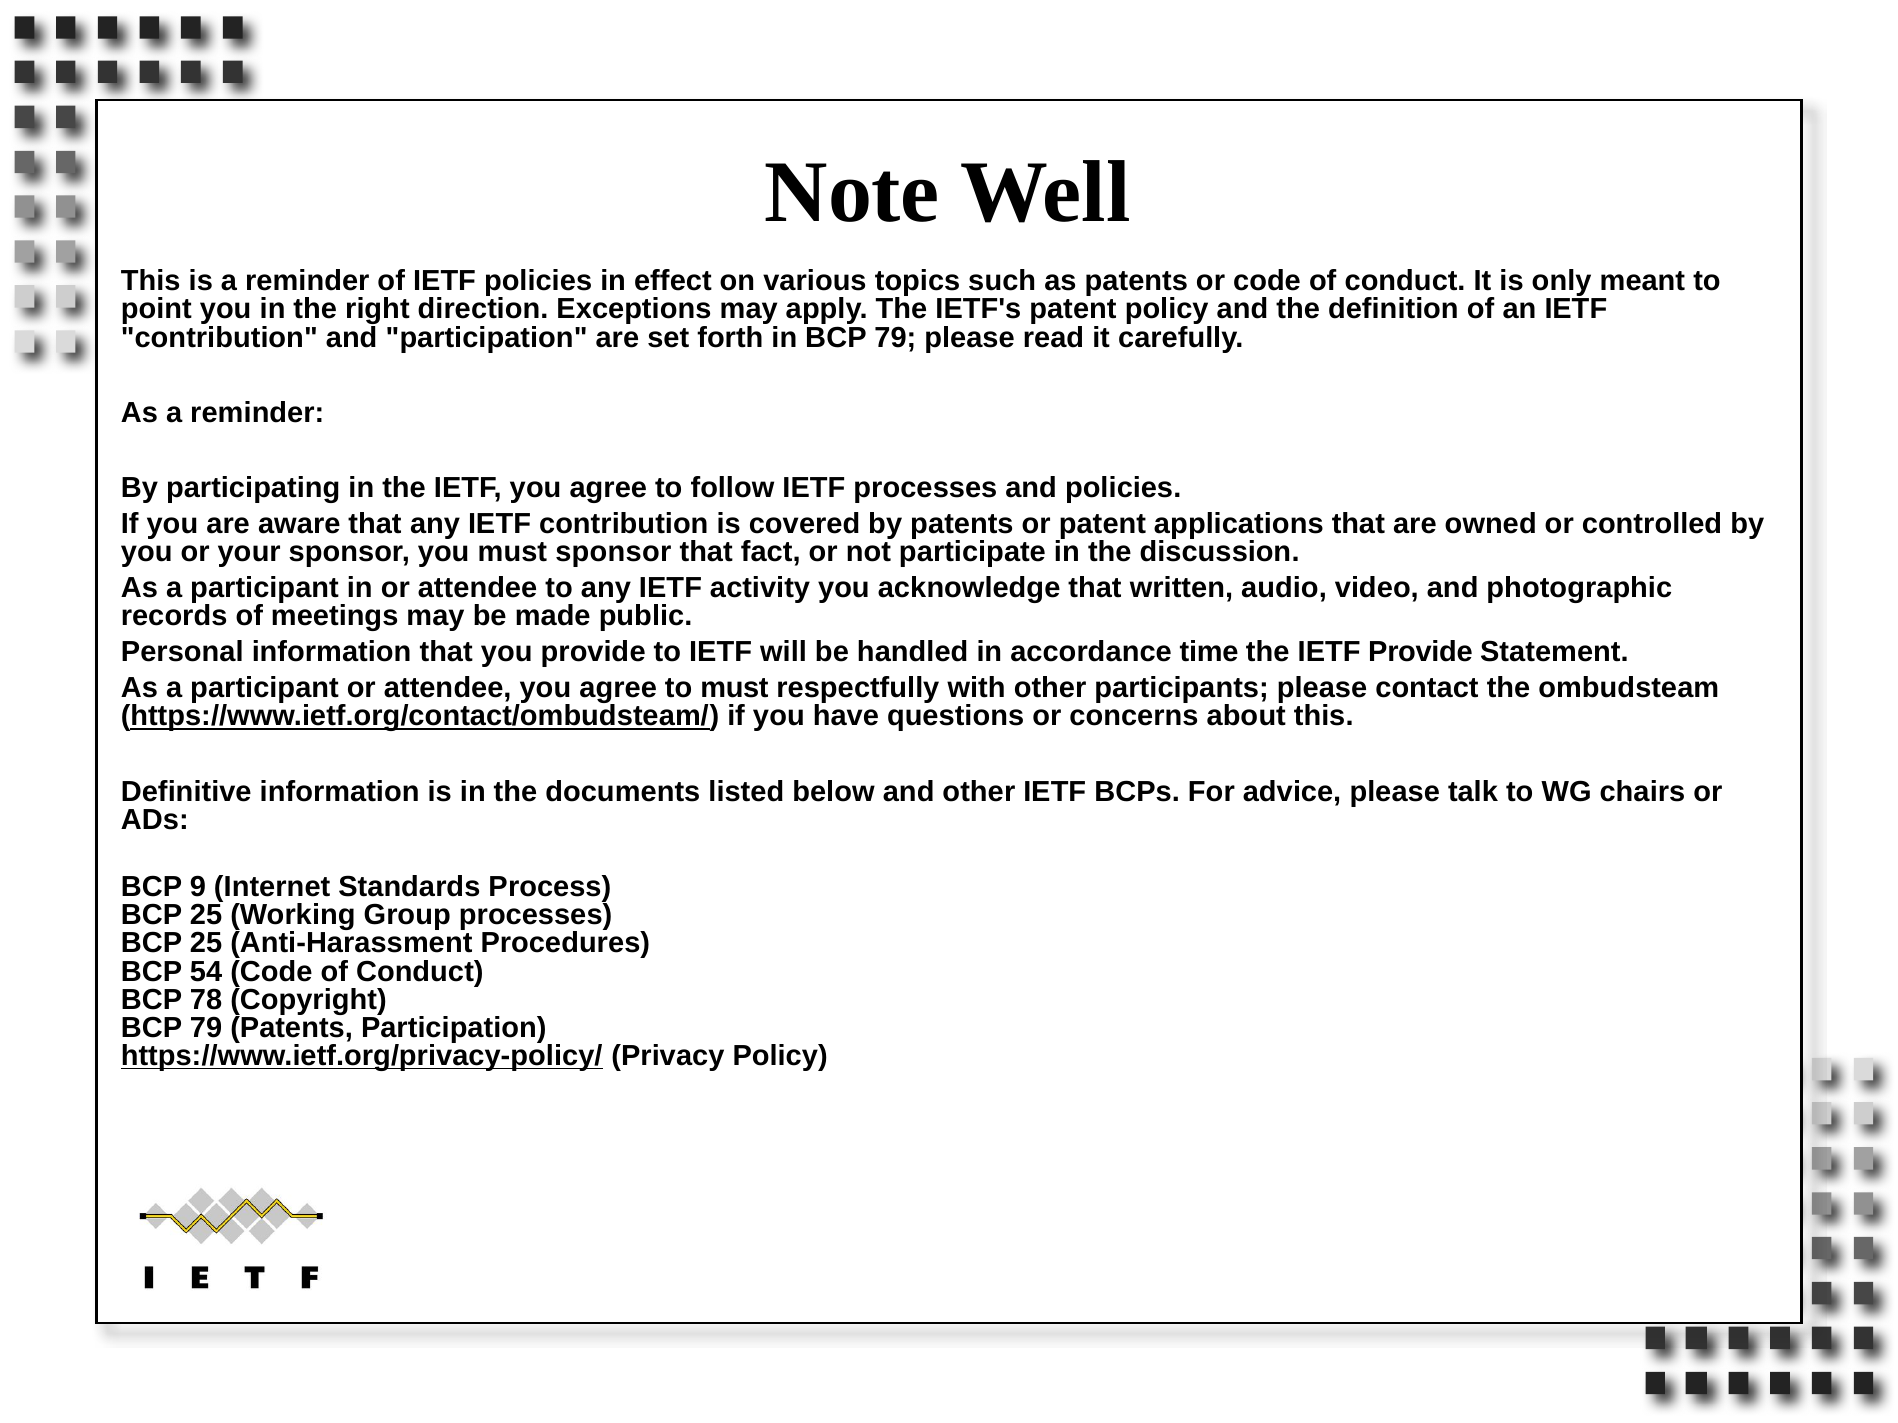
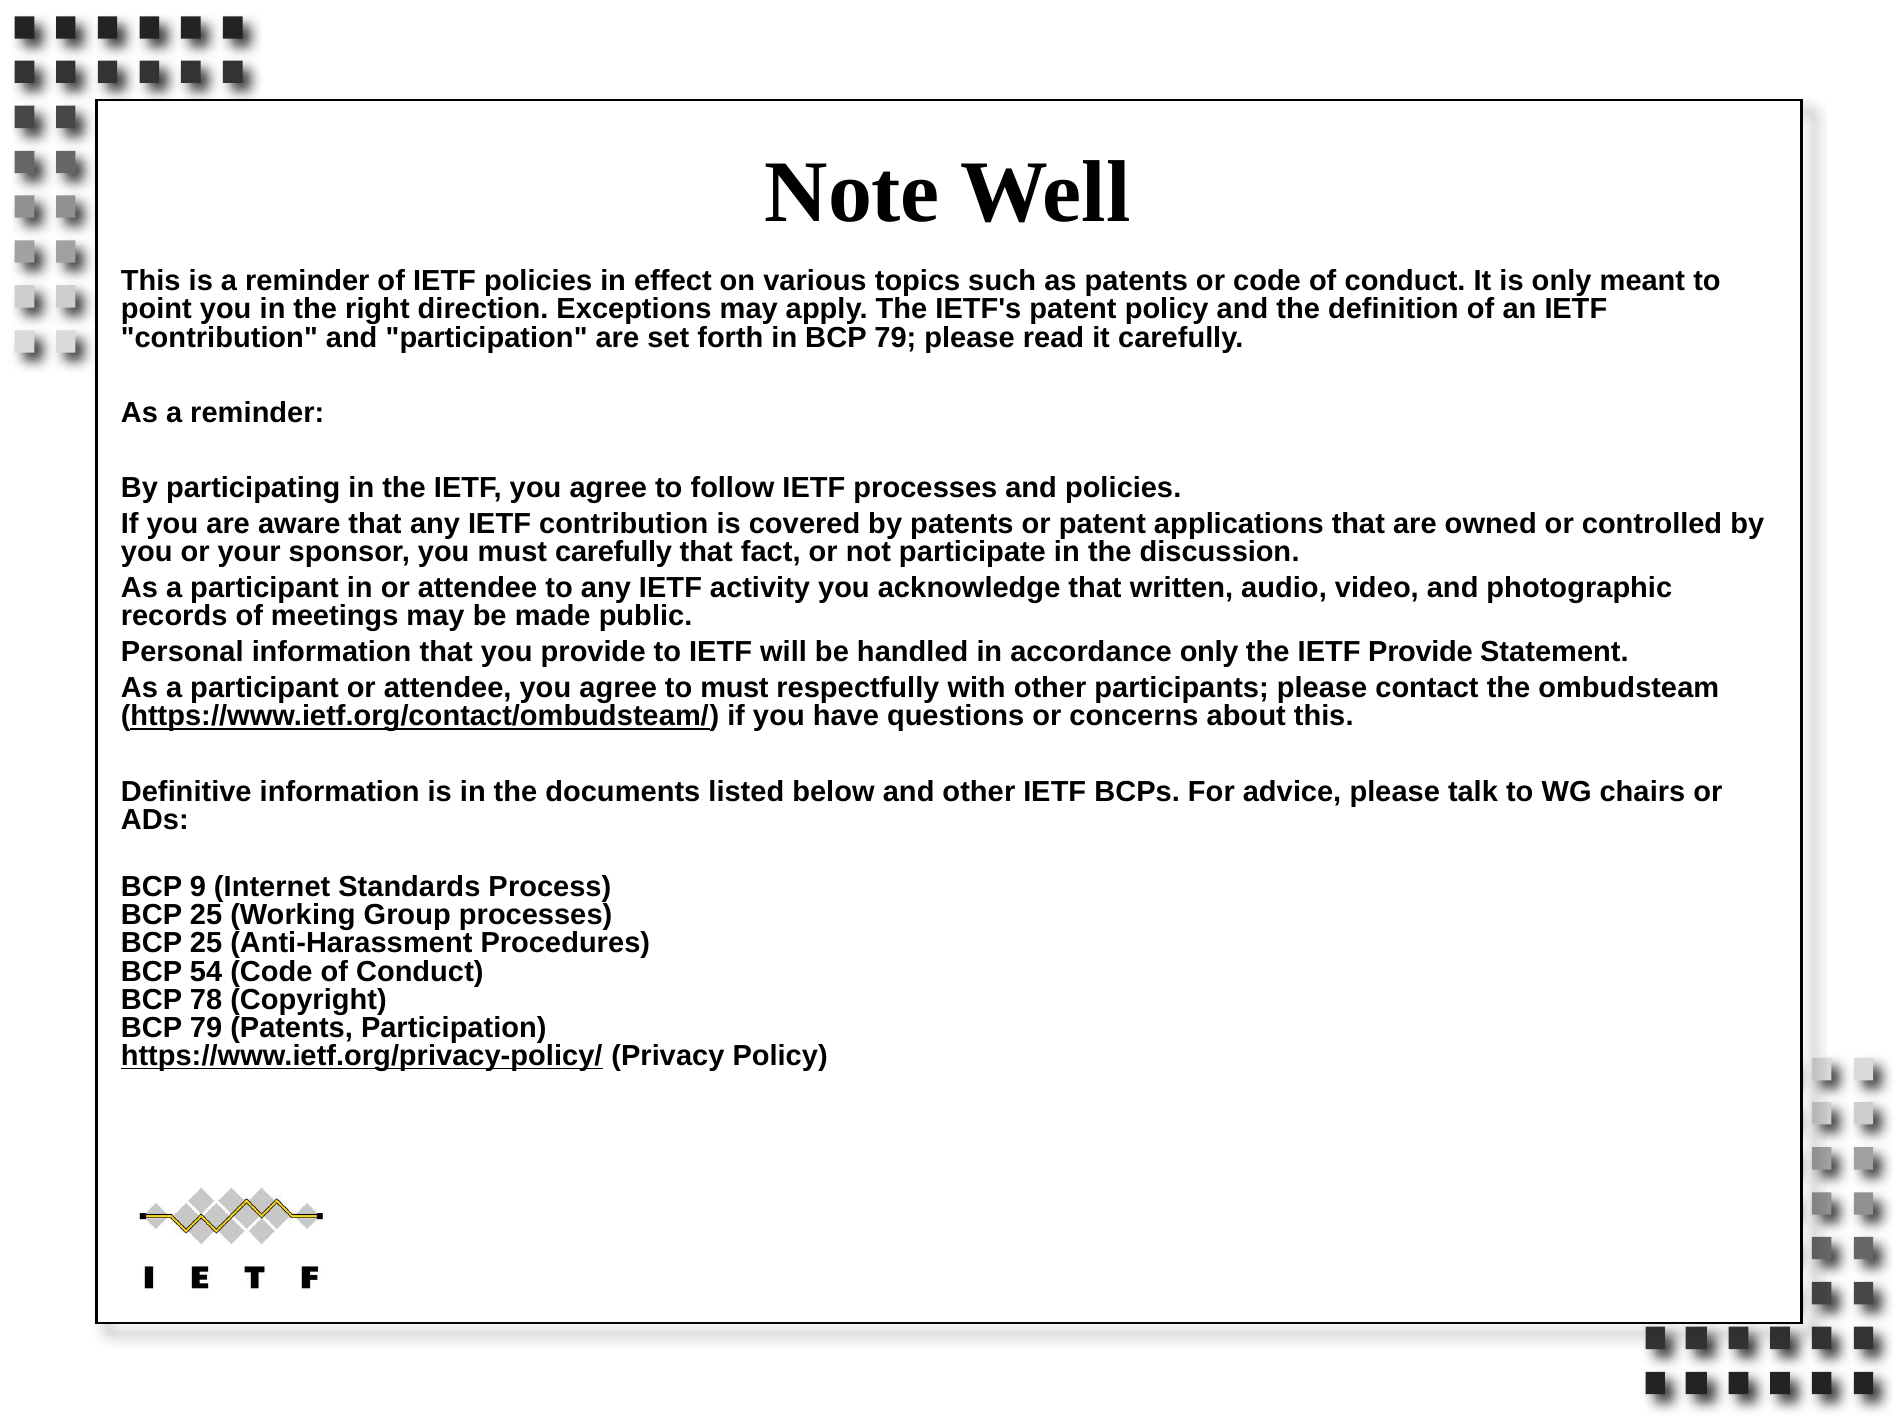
must sponsor: sponsor -> carefully (614, 552)
accordance time: time -> only (1209, 652)
